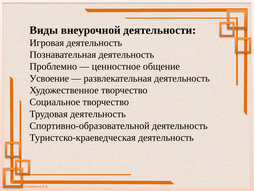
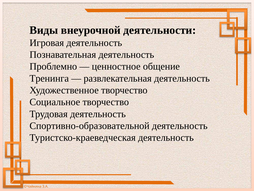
Усвоение: Усвоение -> Тренинга (49, 78)
